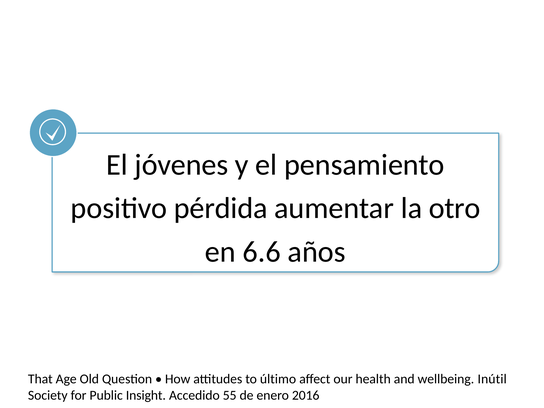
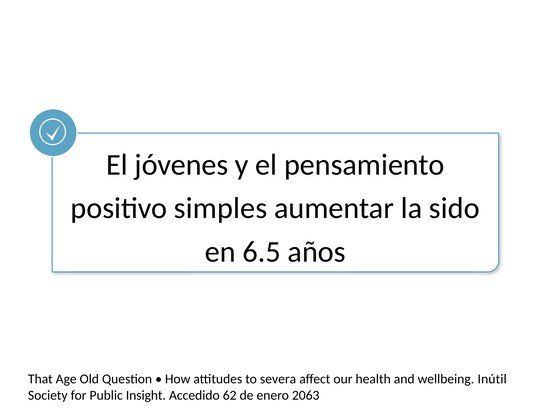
pérdida: pérdida -> simples (221, 208)
otro: otro -> sido (454, 208)
6.6: 6.6 -> 6.5 (262, 252)
último: último -> severa (278, 379)
55: 55 -> 62 (230, 395)
2016: 2016 -> 2063 (306, 395)
